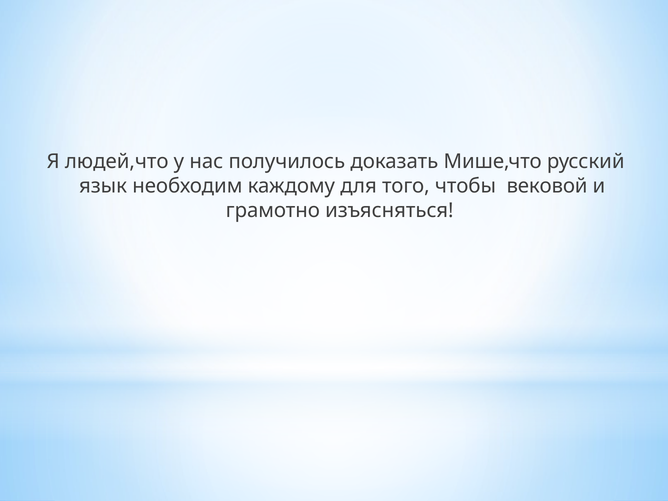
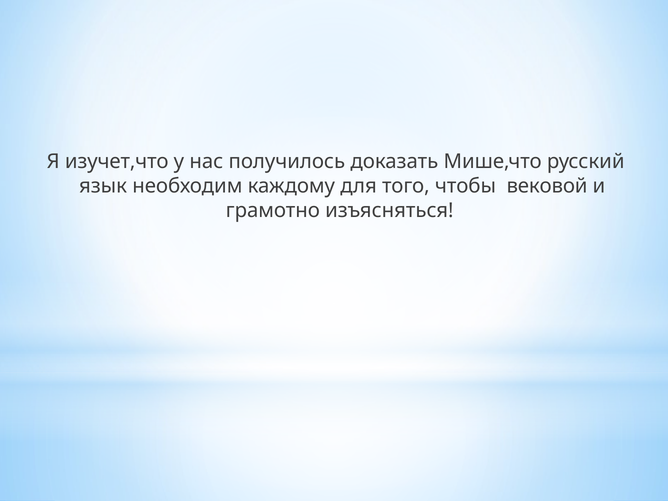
людей,что: людей,что -> изучет,что (117, 161)
